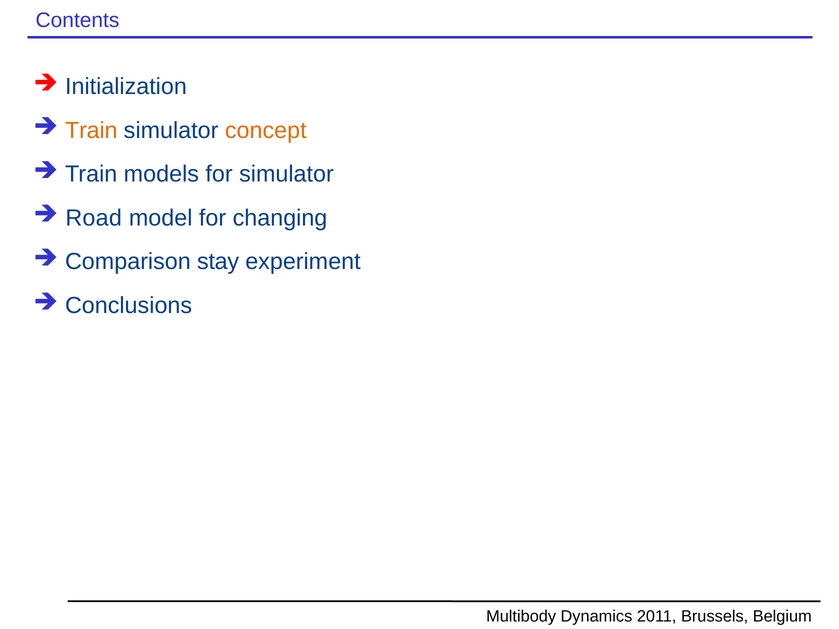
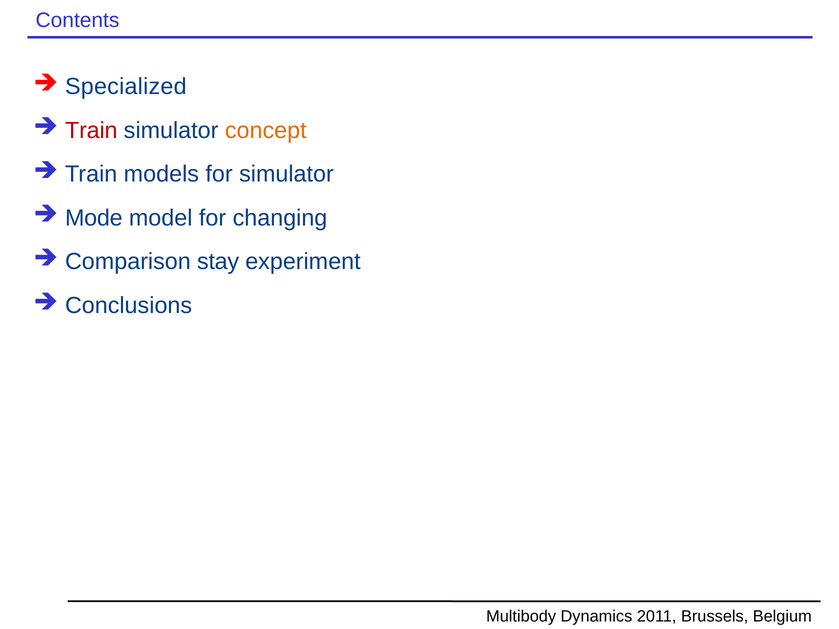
Initialization: Initialization -> Specialized (126, 87)
Train colour: orange -> red (91, 131)
Road: Road -> Mode (94, 218)
